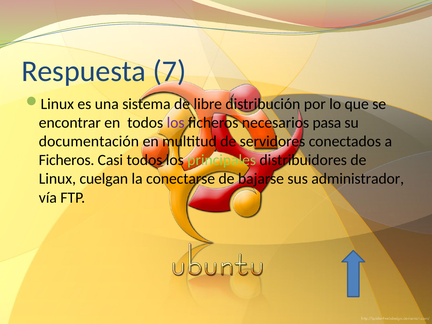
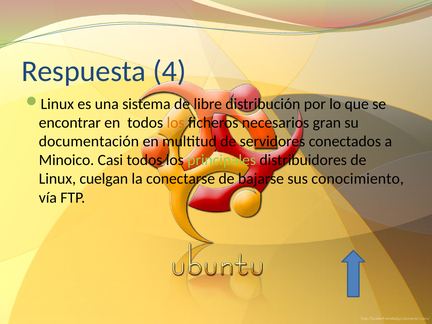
7: 7 -> 4 (169, 71)
los colour: purple -> orange (176, 123)
pasa: pasa -> gran (327, 123)
Ficheros: Ficheros -> Minoico (66, 160)
administrador: administrador -> conocimiento (358, 179)
